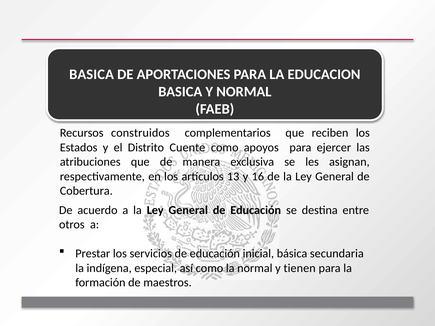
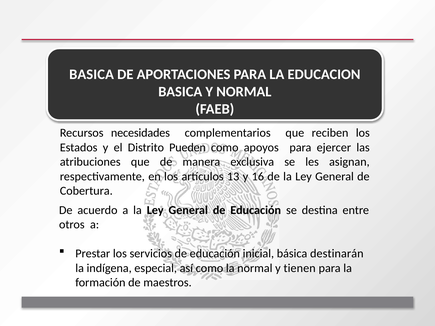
construidos: construidos -> necesidades (140, 133)
Cuente: Cuente -> Pueden (188, 148)
secundaria: secundaria -> destinarán (337, 254)
